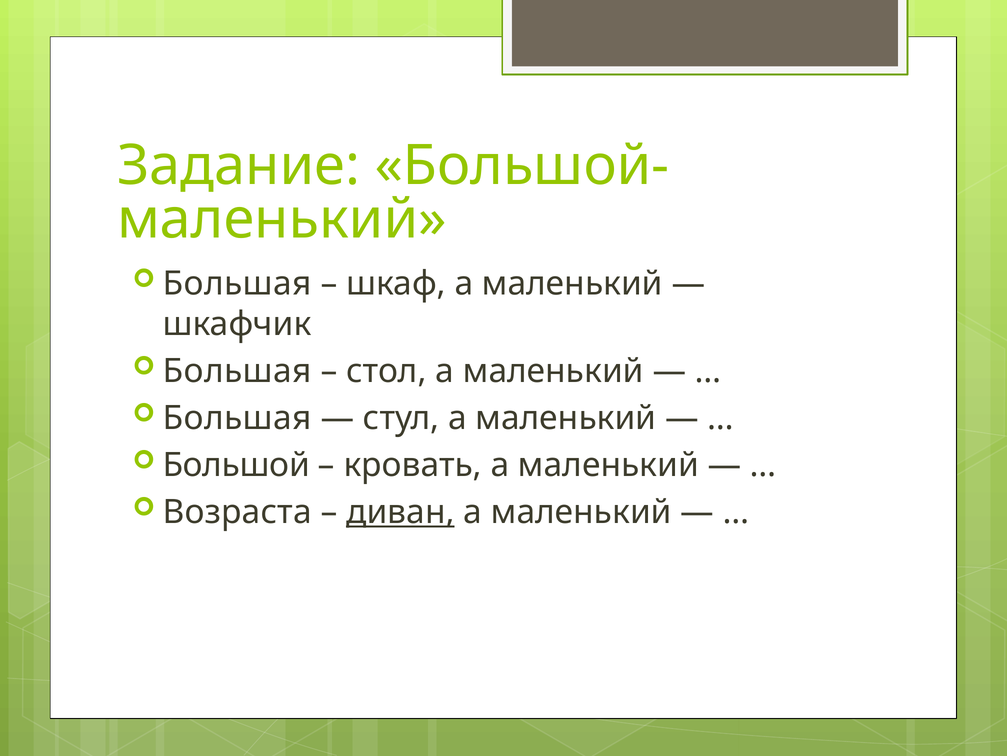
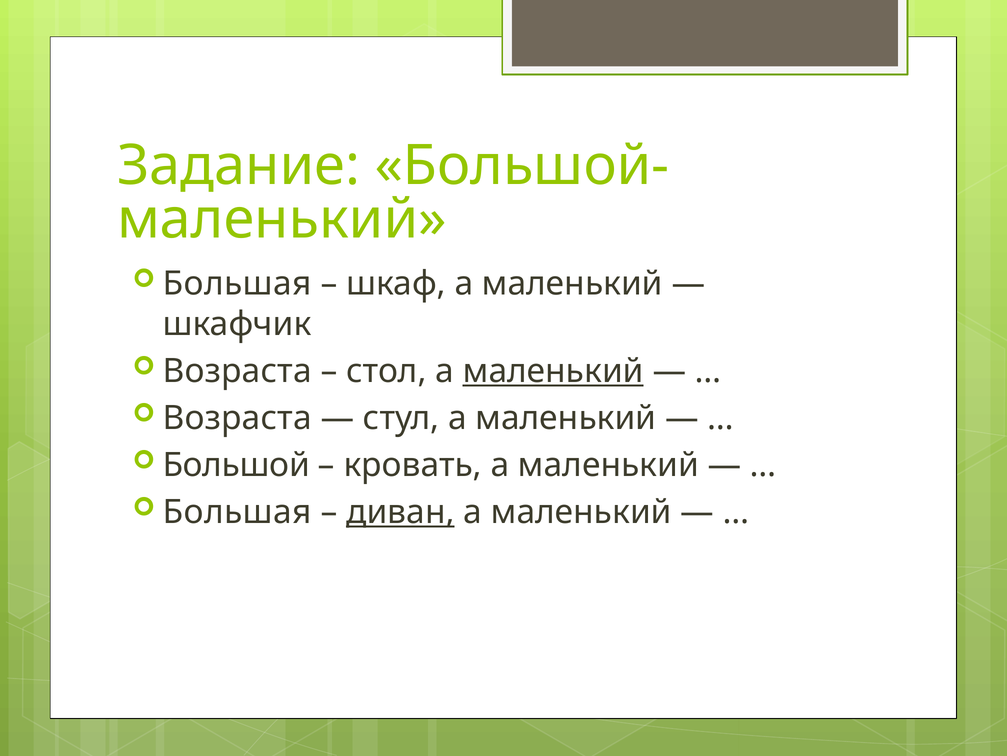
Большая: Большая -> Возраста (237, 371)
маленький underline: none -> present (553, 371)
Большая: Большая -> Возраста (237, 418)
Возраста: Возраста -> Большая (237, 512)
